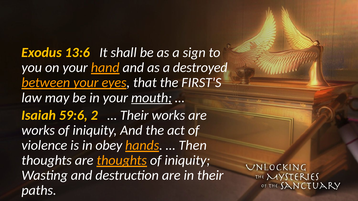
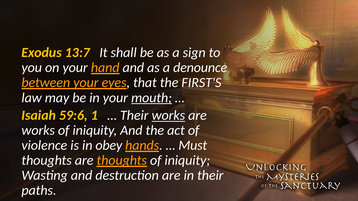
13:6: 13:6 -> 13:7 (77, 53)
destroyed: destroyed -> denounce (200, 68)
2: 2 -> 1 (94, 116)
works underline: none -> present (168, 116)
Then: Then -> Must (193, 146)
